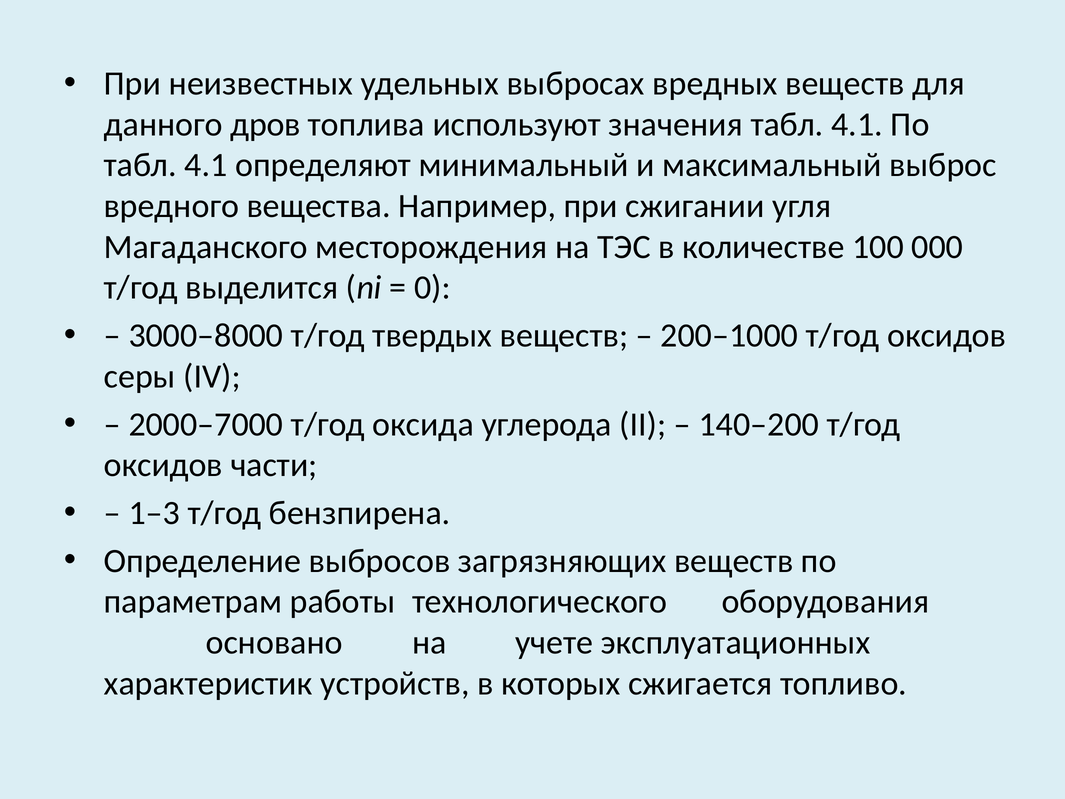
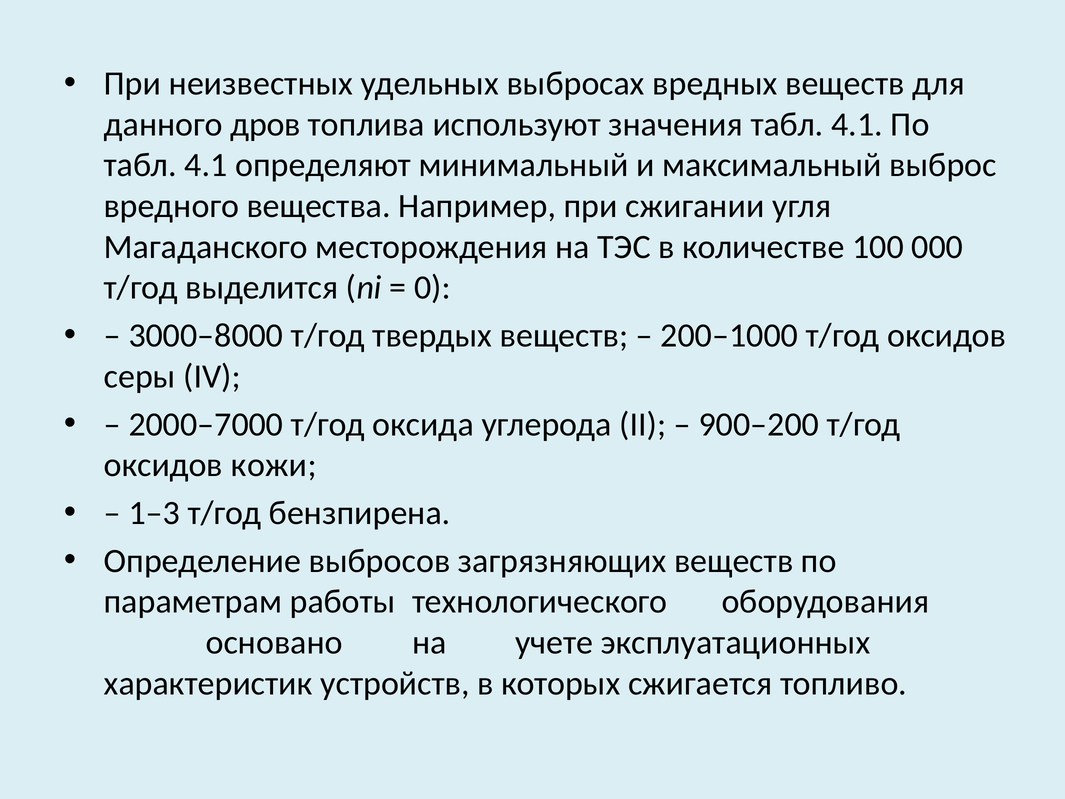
140–200: 140–200 -> 900–200 (759, 424)
части: части -> кожи (274, 465)
